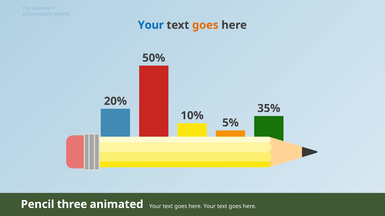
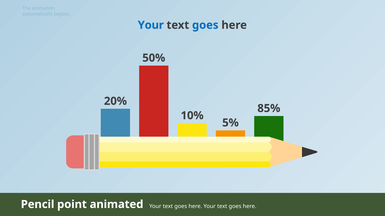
goes colour: orange -> blue (205, 25)
35%: 35% -> 85% (269, 109)
three: three -> point (72, 205)
